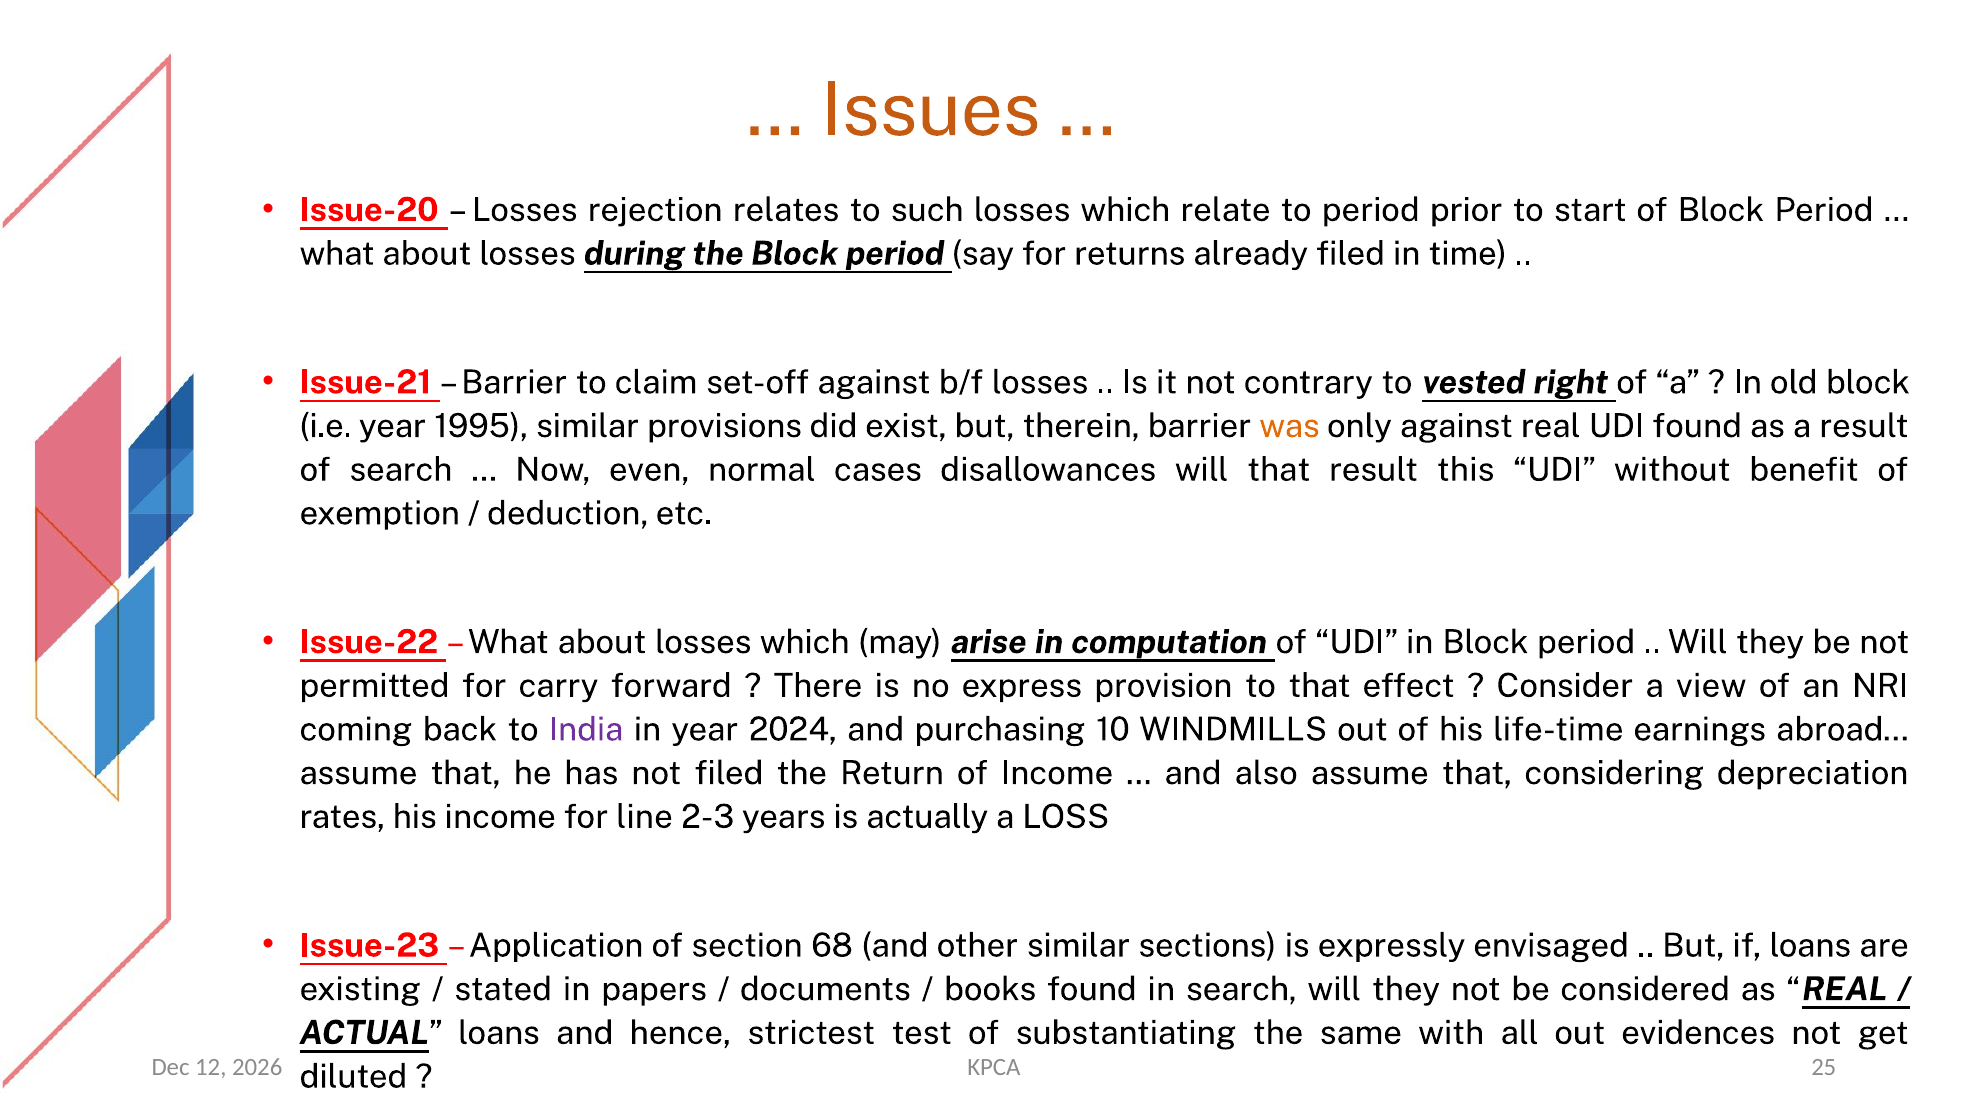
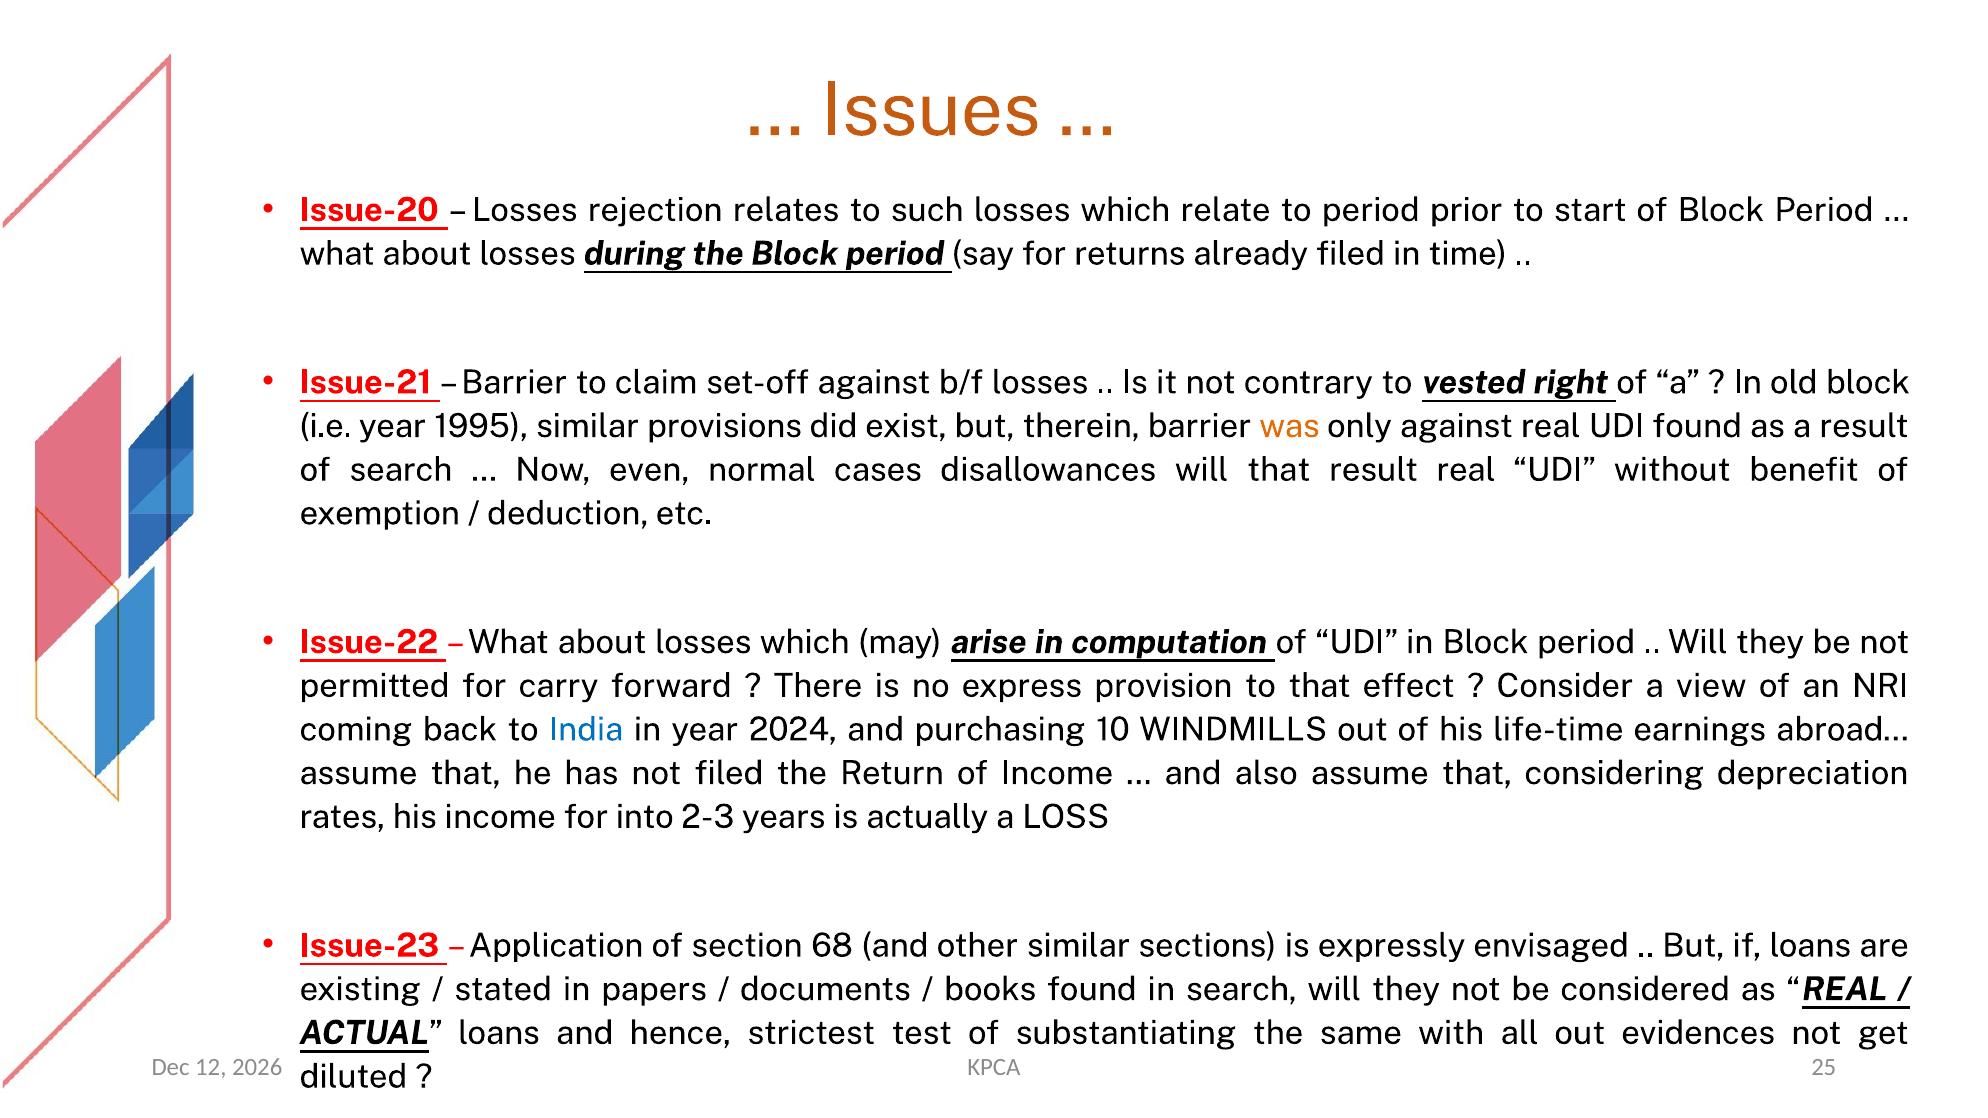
result this: this -> real (1466, 470)
India colour: purple -> blue (586, 730)
line: line -> into (645, 817)
